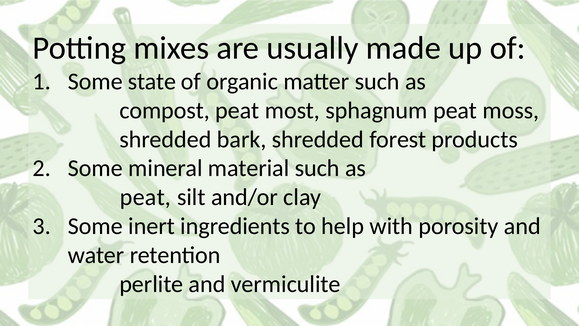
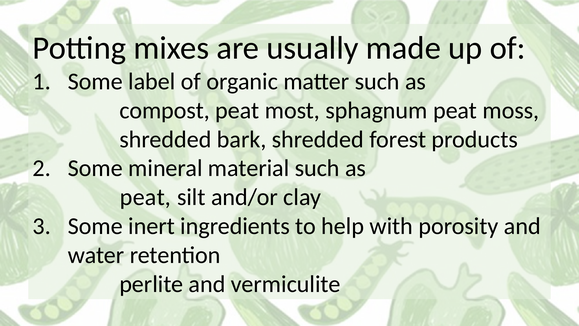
state: state -> label (152, 81)
